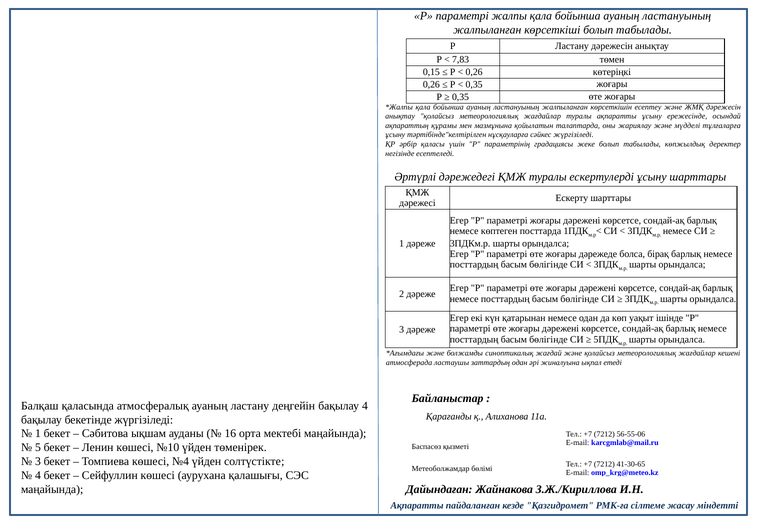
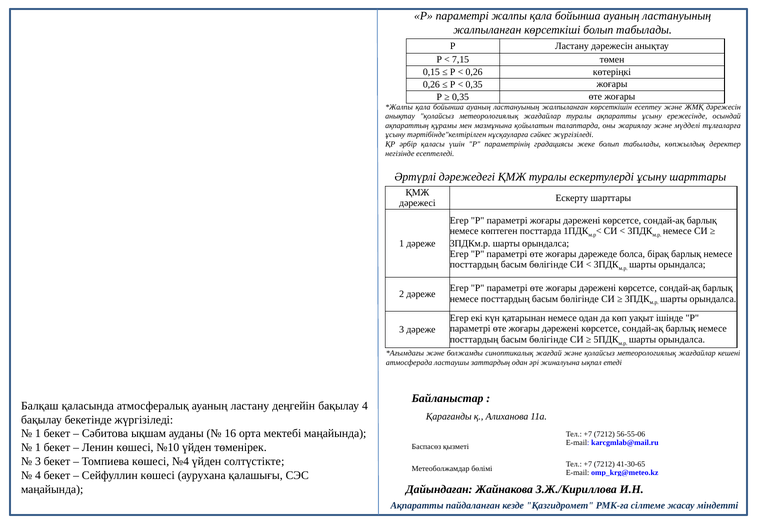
7,83: 7,83 -> 7,15 (461, 60)
5: 5 -> 1 (38, 448)
